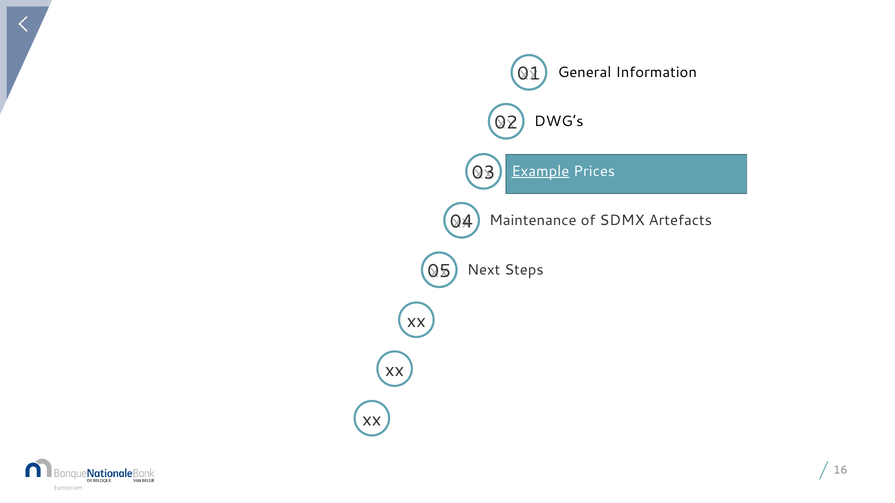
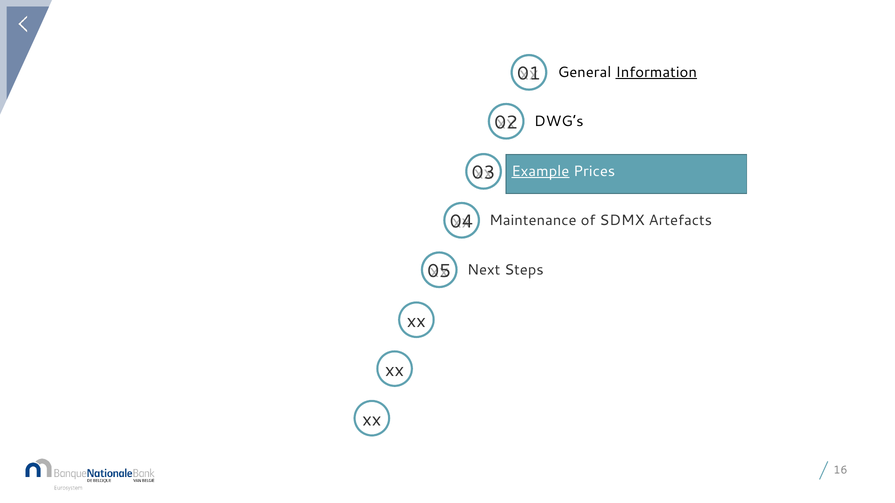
Information underline: none -> present (656, 72)
